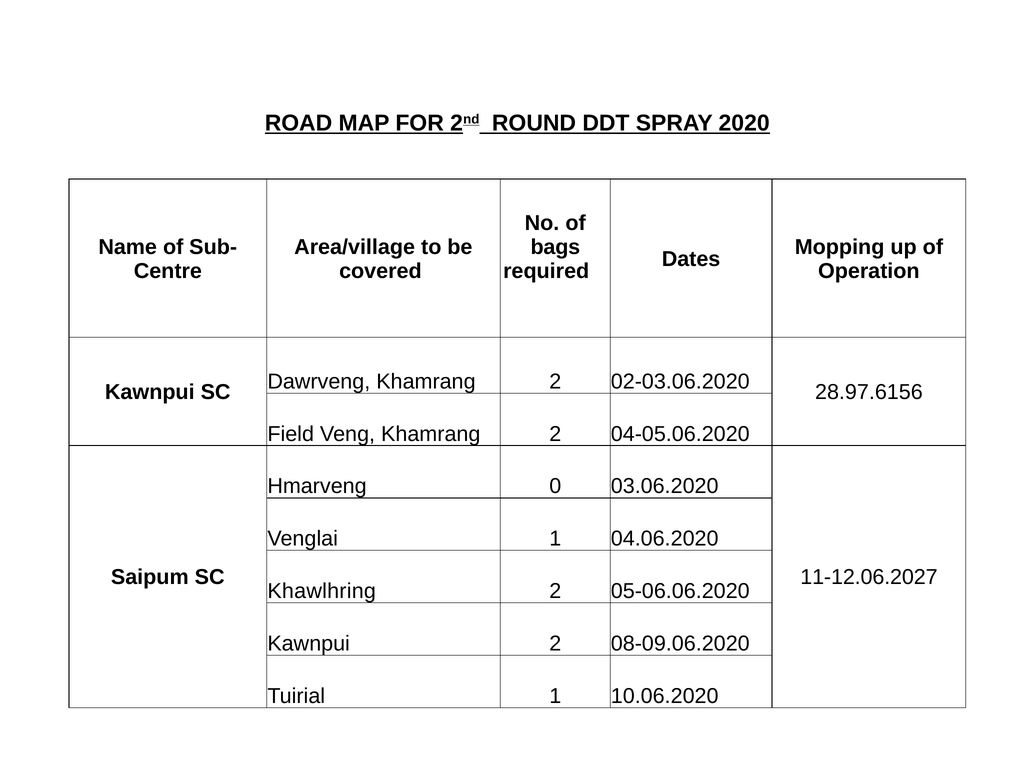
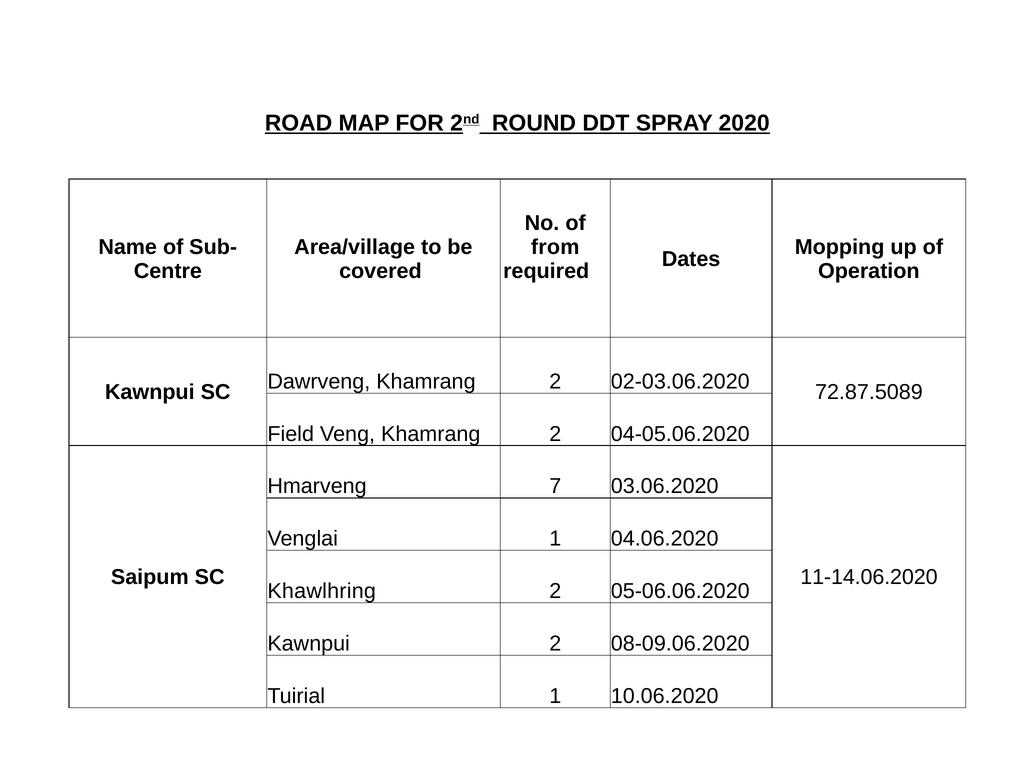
bags: bags -> from (555, 247)
28.97.6156: 28.97.6156 -> 72.87.5089 (869, 392)
0: 0 -> 7 (555, 486)
11-12.06.2027: 11-12.06.2027 -> 11-14.06.2020 (869, 577)
